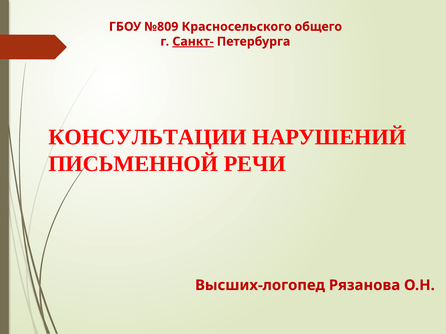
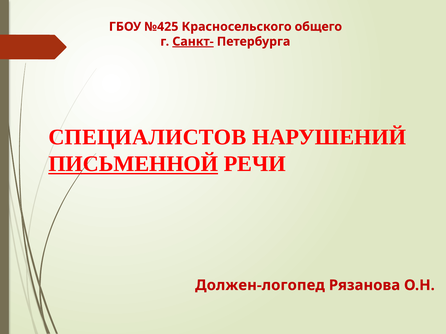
№809: №809 -> №425 (161, 27)
КОНСУЛЬТАЦИИ: КОНСУЛЬТАЦИИ -> СПЕЦИАЛИСТОВ (147, 137)
ПИСЬМЕННОЙ underline: none -> present (133, 164)
Высших-логопед: Высших-логопед -> Должен-логопед (260, 286)
